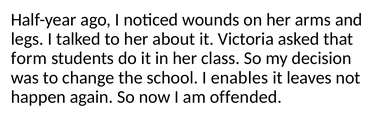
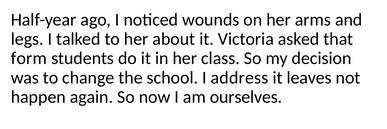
enables: enables -> address (239, 78)
offended: offended -> ourselves (246, 97)
